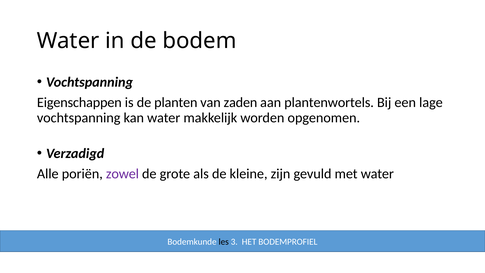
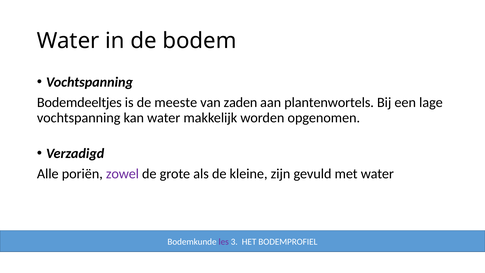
Eigenschappen: Eigenschappen -> Bodemdeeltjes (79, 102)
planten: planten -> meeste (176, 102)
les colour: black -> purple (224, 242)
